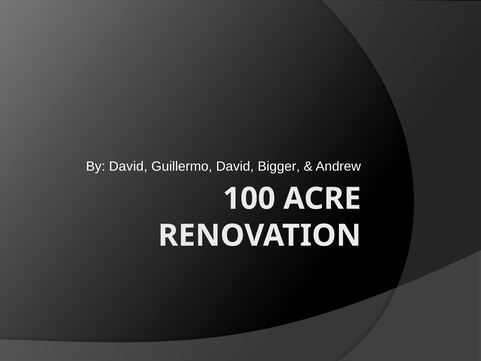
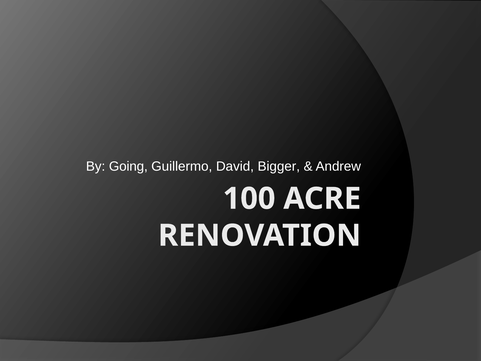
By David: David -> Going (128, 166)
